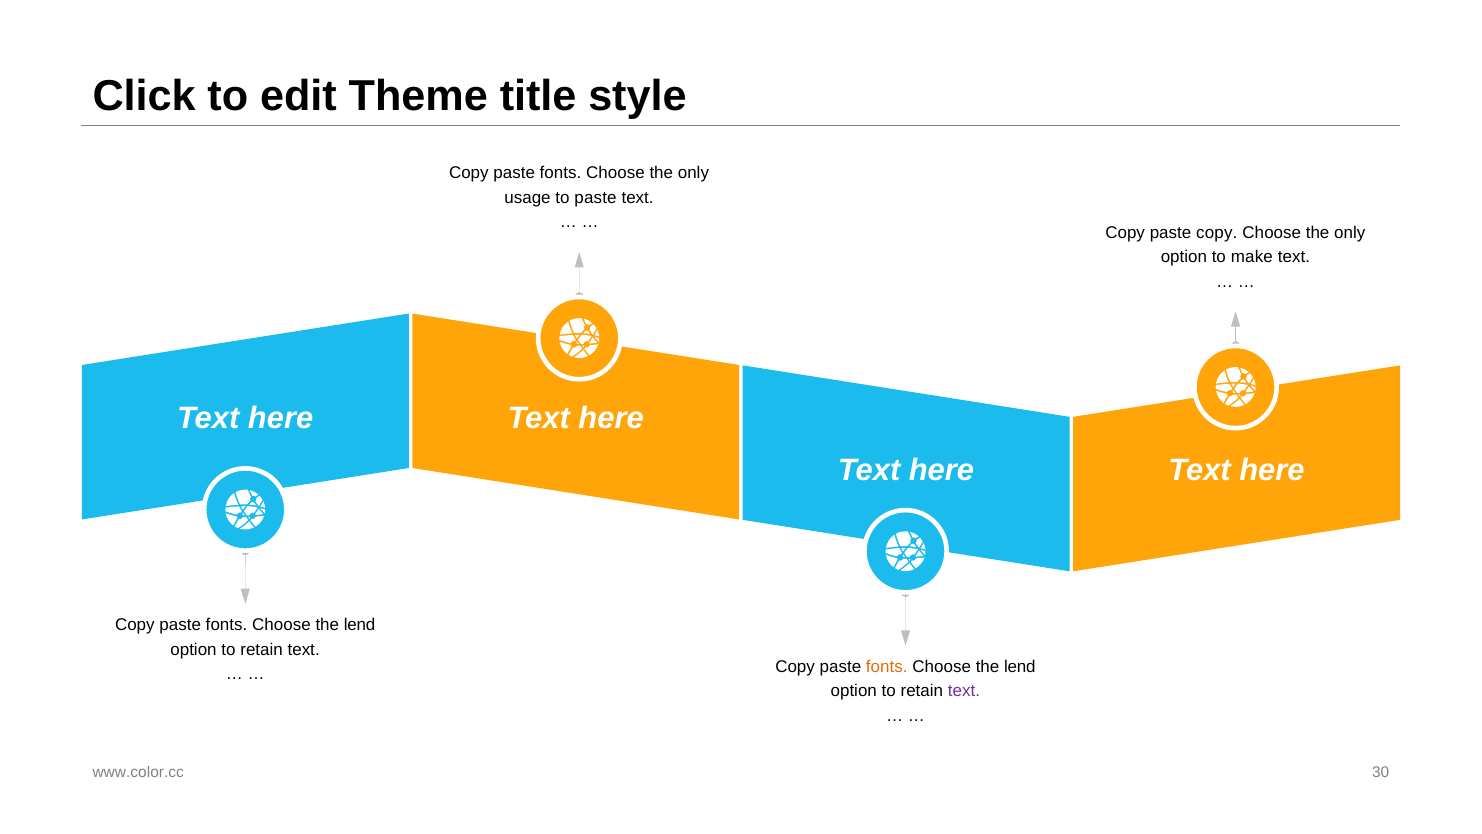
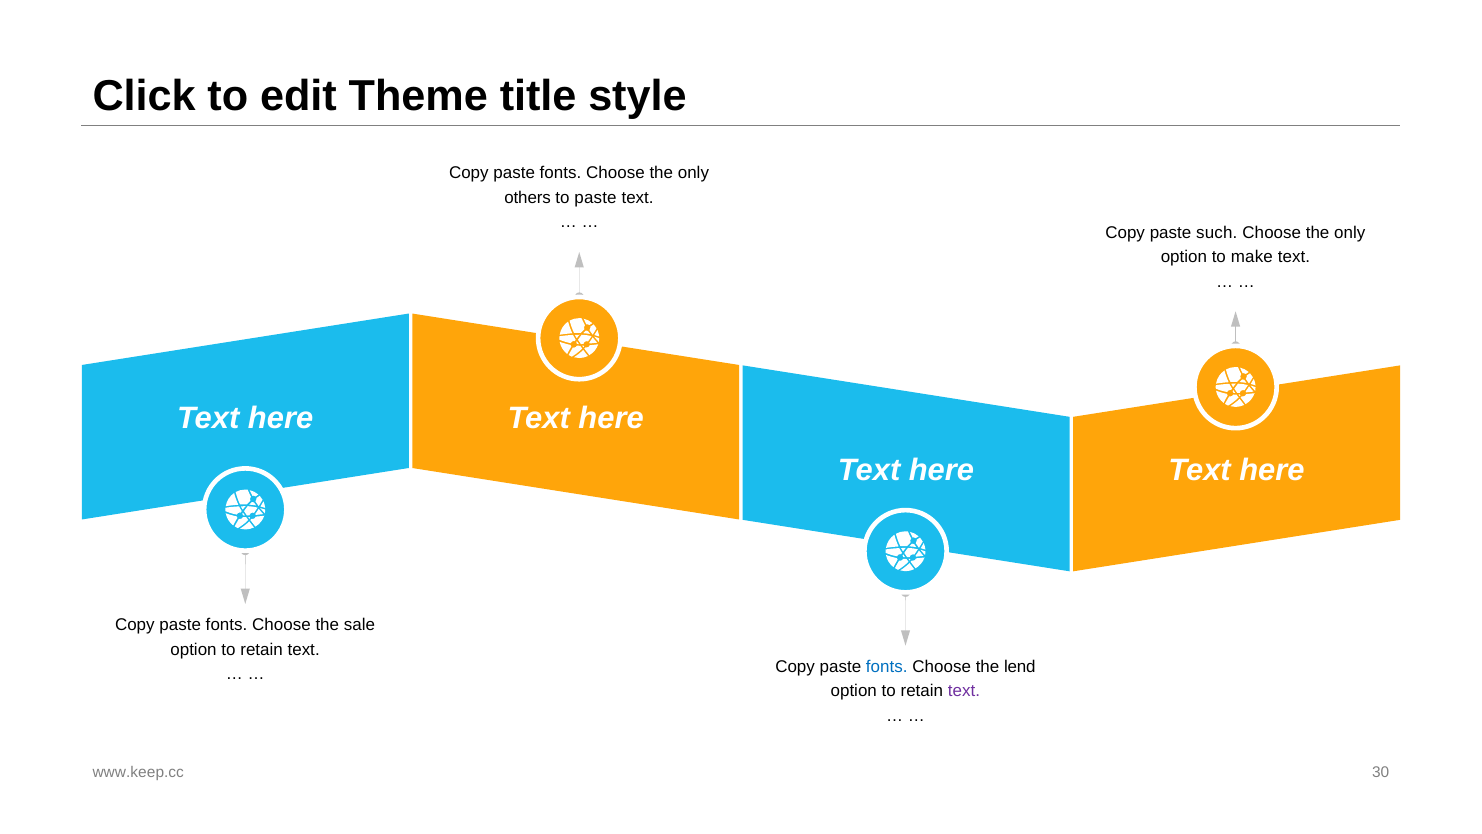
usage: usage -> others (528, 198)
paste copy: copy -> such (1217, 232)
lend: lend -> sale (359, 625)
fonts colour: orange -> blue (887, 666)
www.color.cc: www.color.cc -> www.keep.cc (138, 772)
